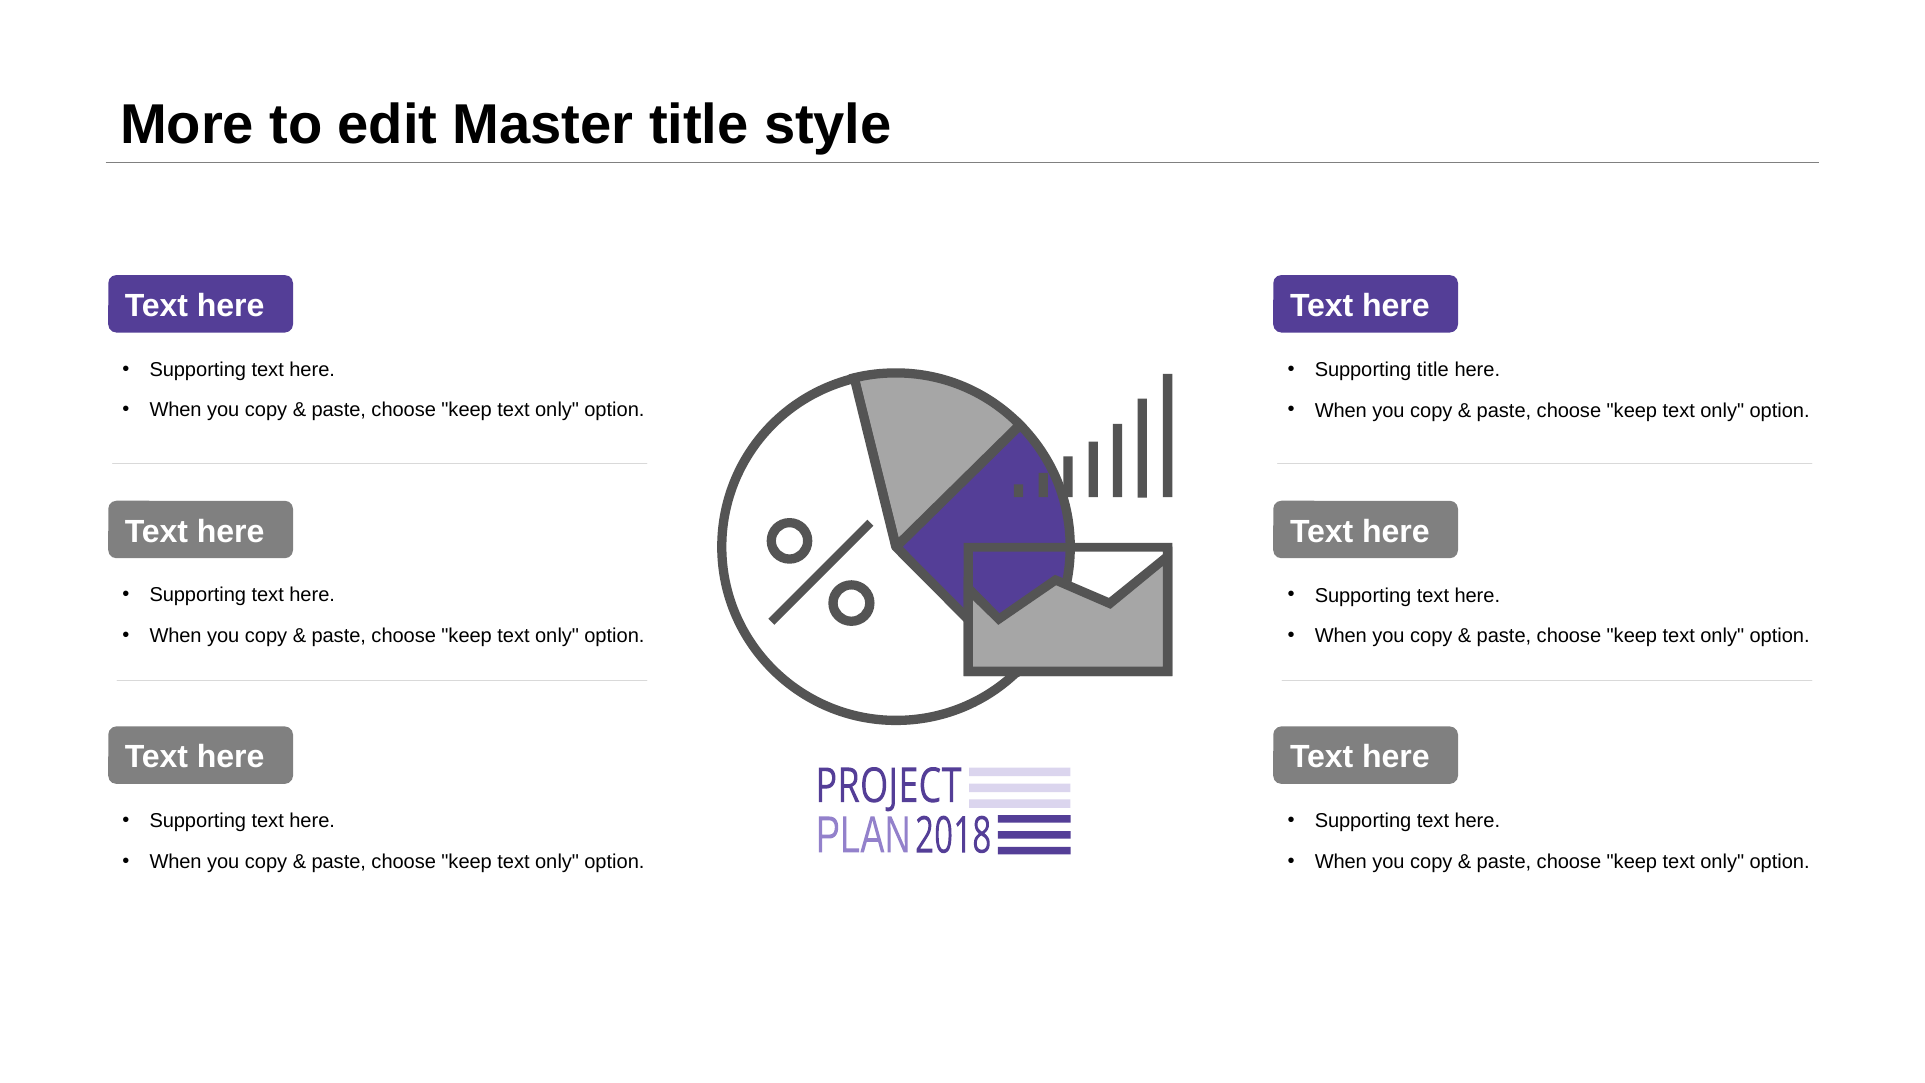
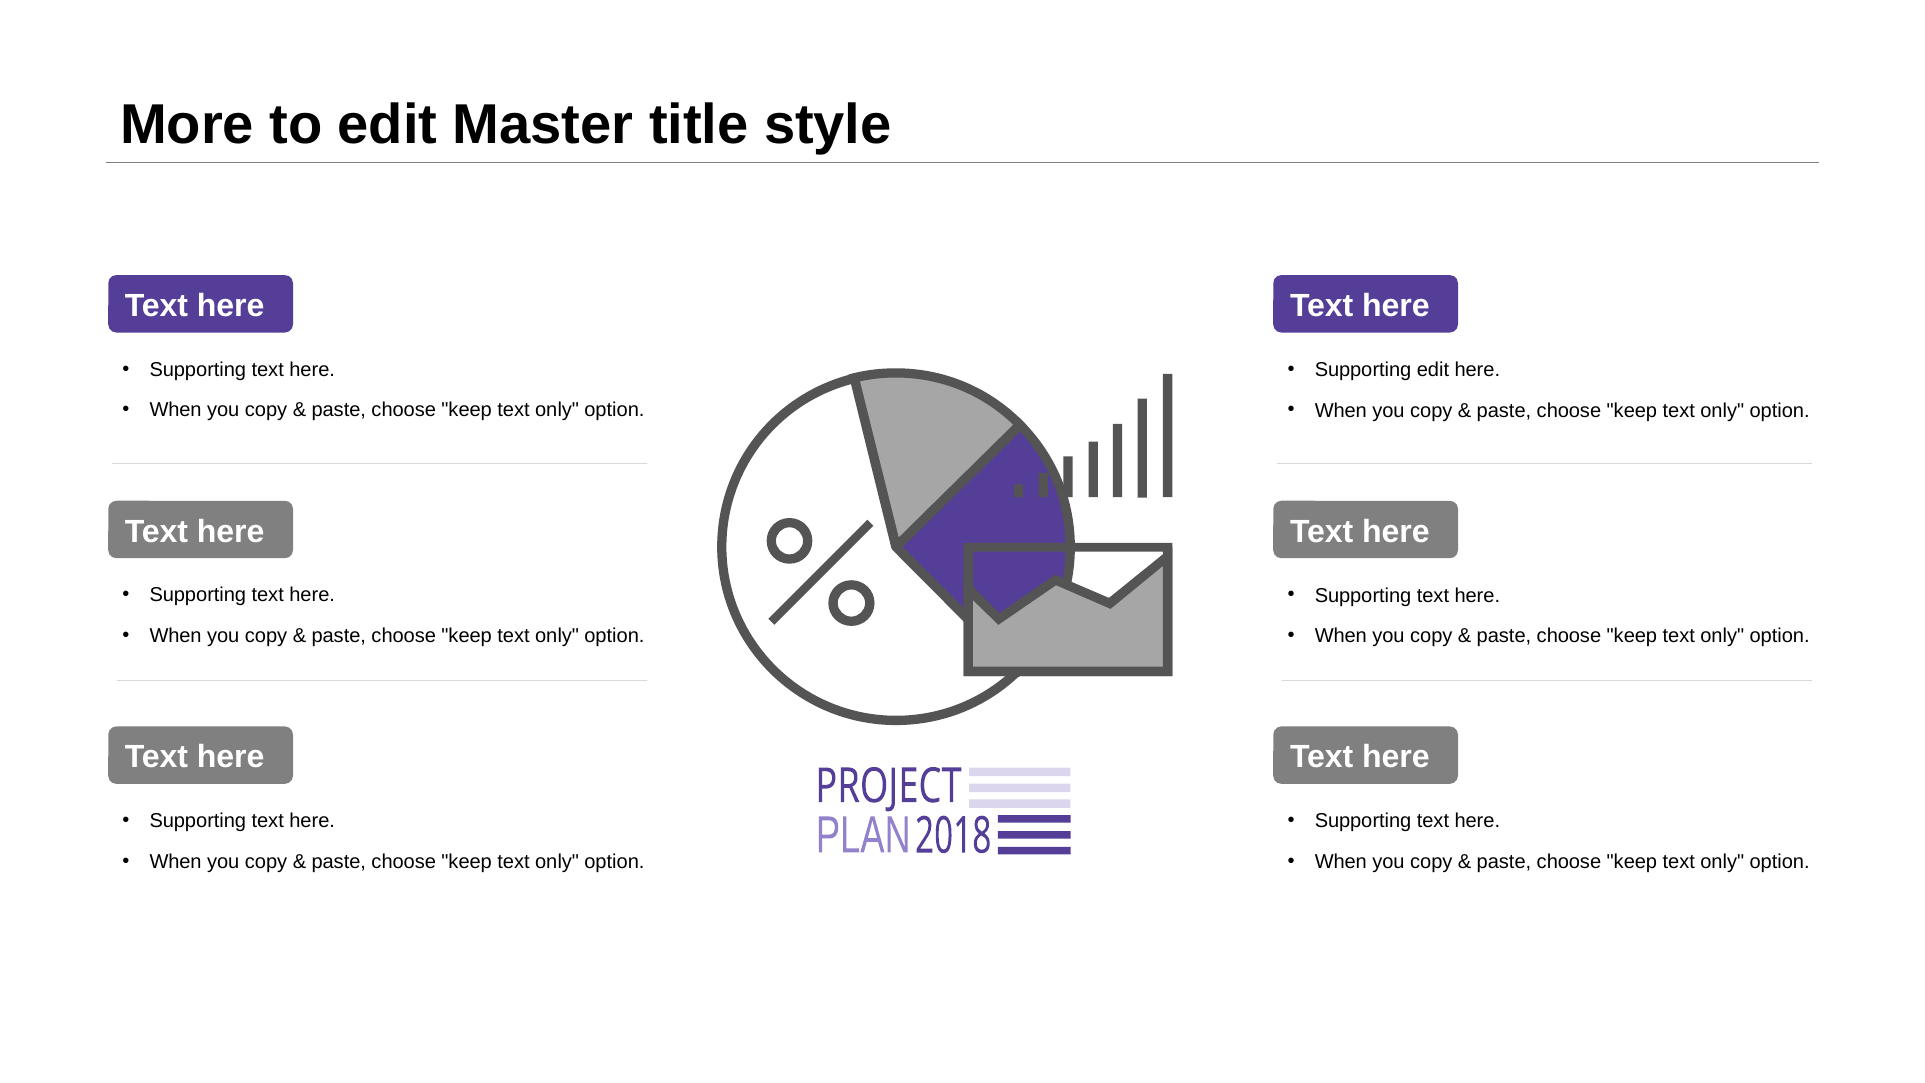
Supporting title: title -> edit (1433, 370)
